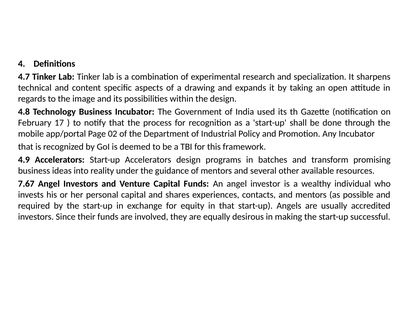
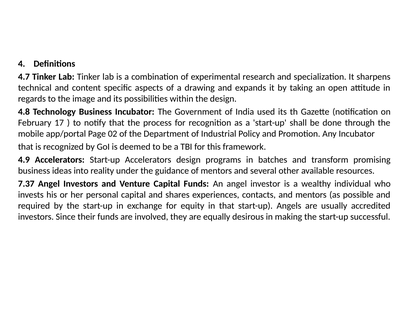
7.67: 7.67 -> 7.37 (26, 184)
